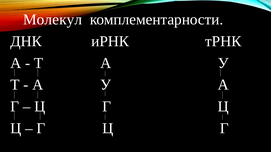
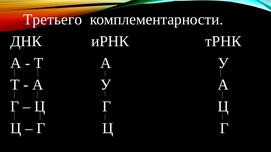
Молекул: Молекул -> Третьего (53, 20)
